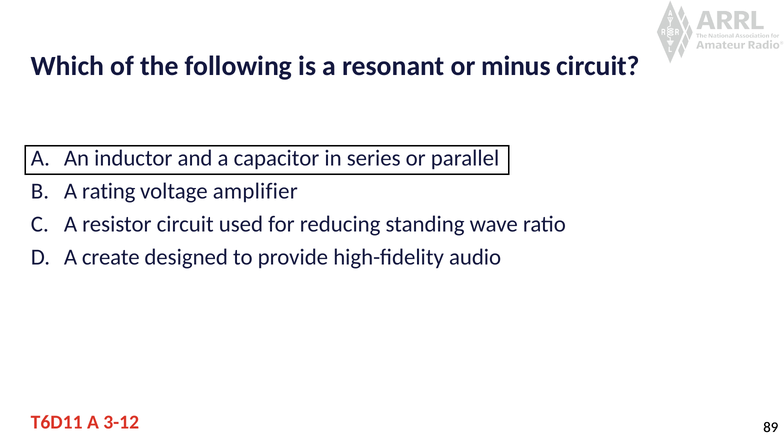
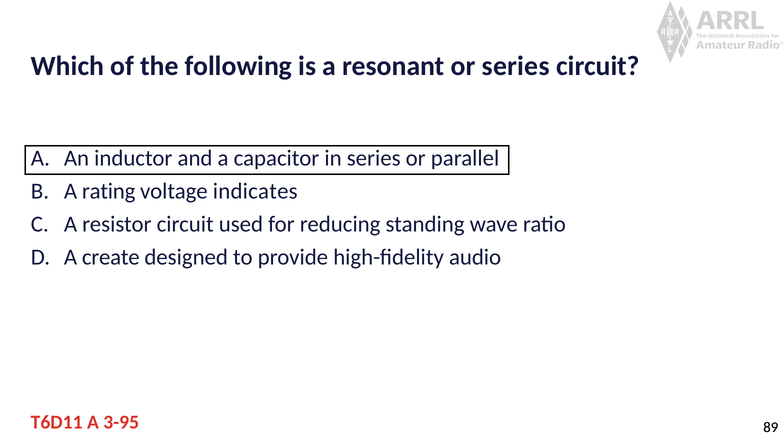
or minus: minus -> series (516, 66)
amplifier: amplifier -> indicates (255, 191)
3-12: 3-12 -> 3-95 (121, 422)
